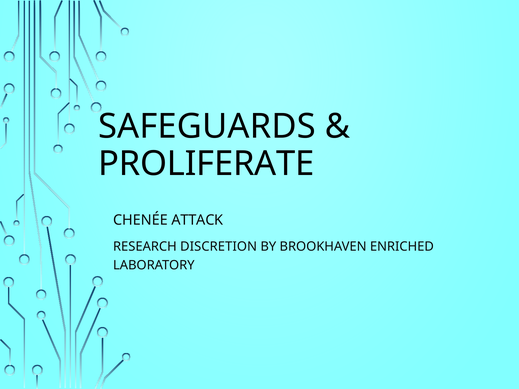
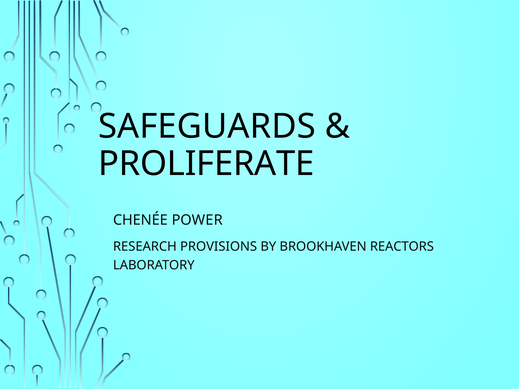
ATTACK: ATTACK -> POWER (197, 220)
DISCRETION: DISCRETION -> PROVISIONS (219, 247)
ENRICHED: ENRICHED -> REACTORS (402, 247)
